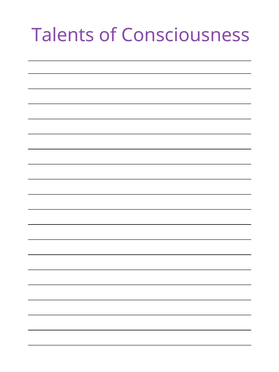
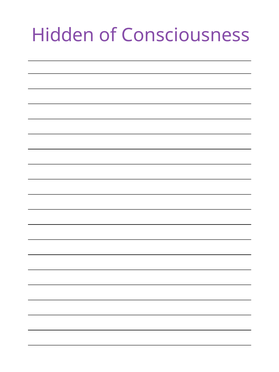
Talents: Talents -> Hidden (63, 35)
